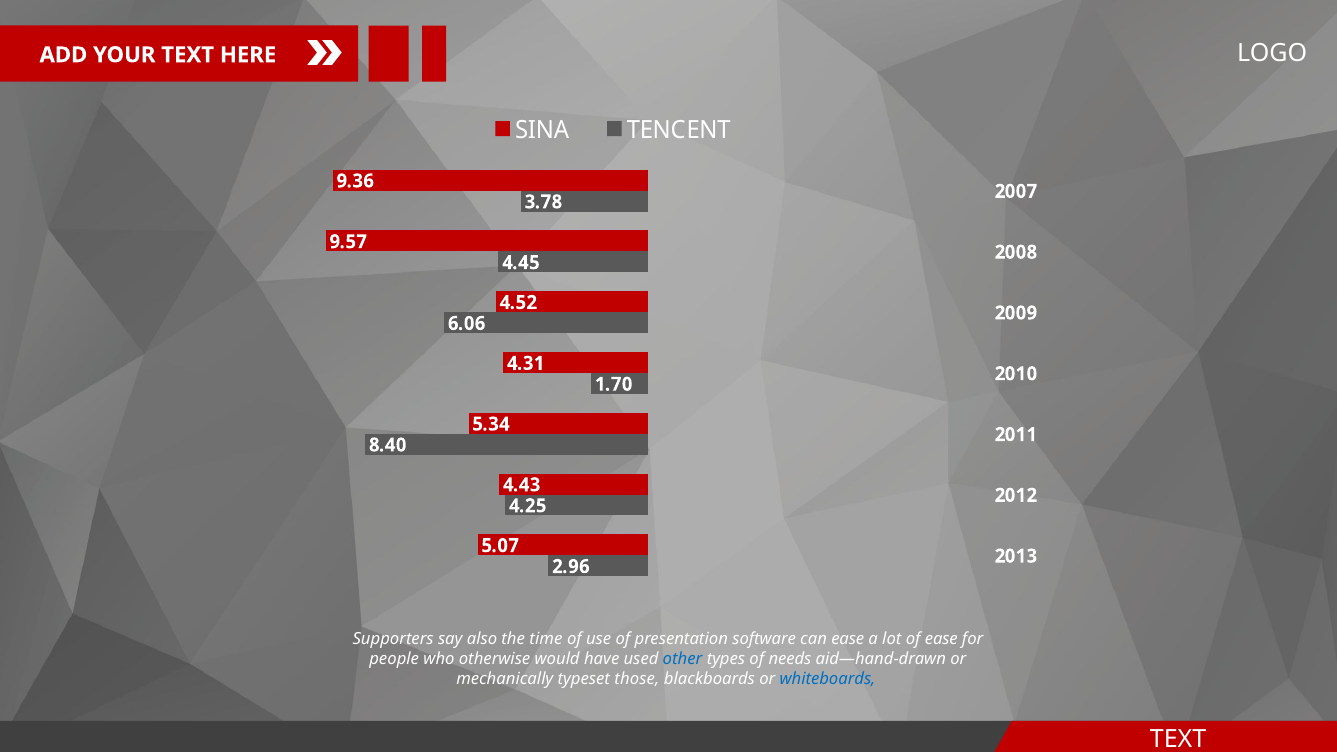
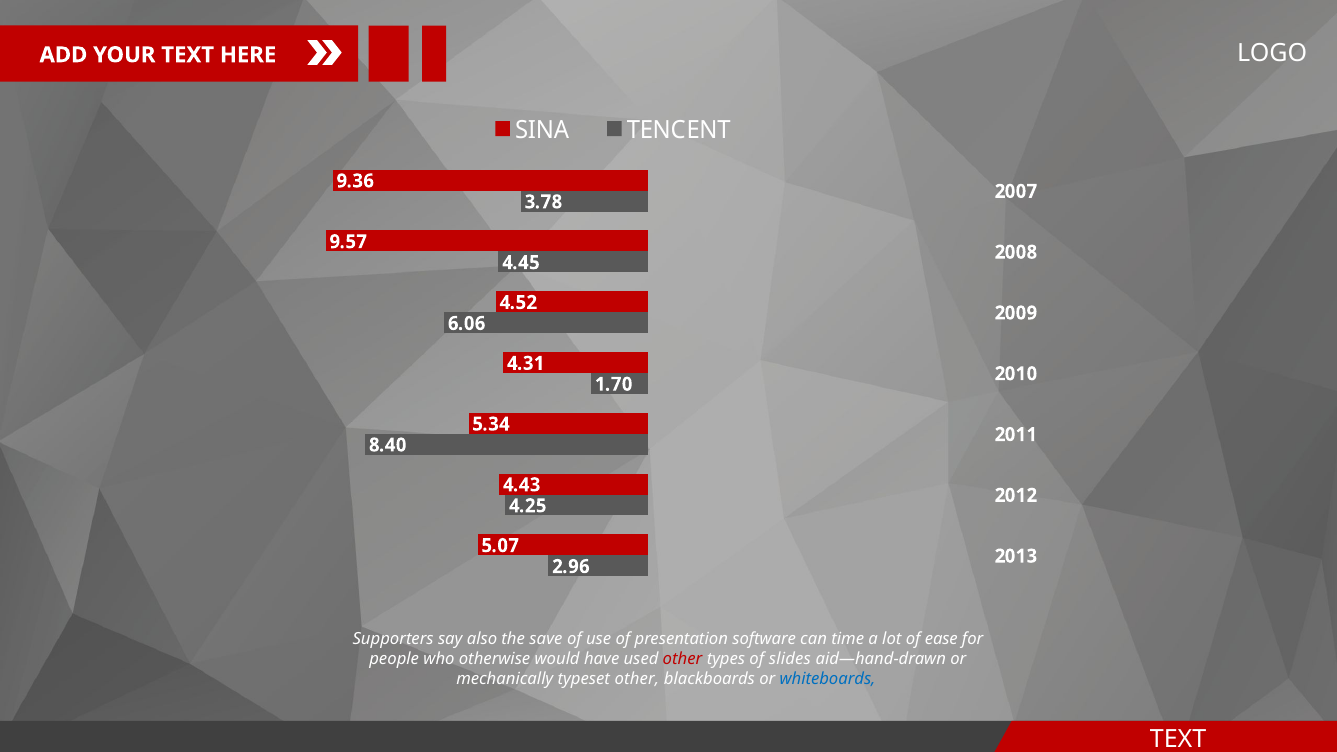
time: time -> save (546, 639)
can ease: ease -> time (848, 639)
other colour: blue -> red (683, 659)
needs: needs -> slides (790, 659)
typeset those: those -> other (637, 679)
